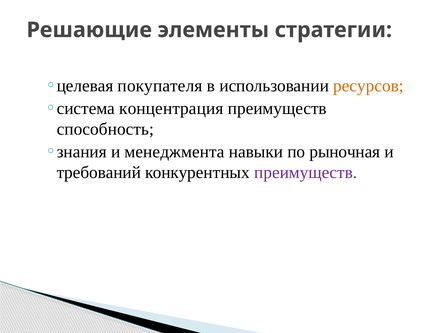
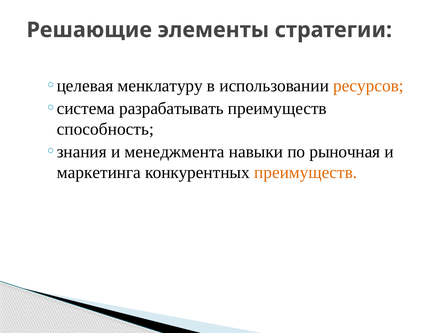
покупателя: покупателя -> менклатуру (160, 86)
концентрация: концентрация -> разрабатывать (171, 108)
требований: требований -> маркетинга (99, 173)
преимуществ colour: purple -> orange (306, 173)
